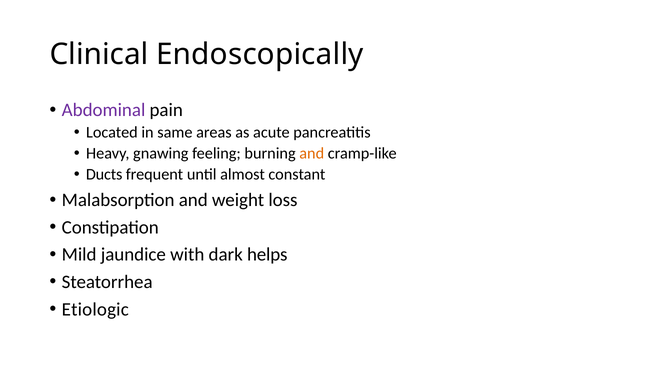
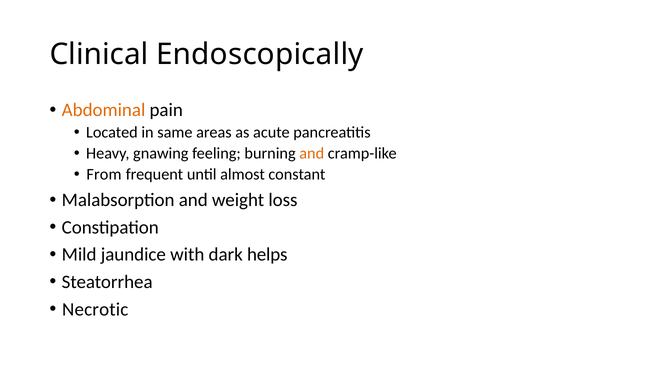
Abdominal colour: purple -> orange (104, 110)
Ducts: Ducts -> From (104, 174)
Etiologic: Etiologic -> Necrotic (95, 309)
